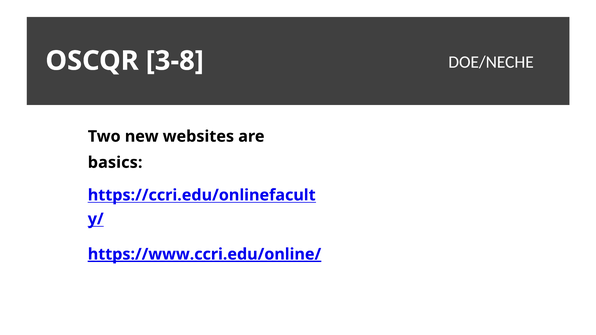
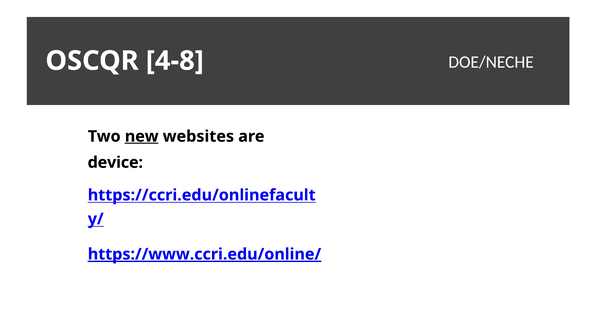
3-8: 3-8 -> 4-8 (175, 61)
new underline: none -> present (142, 136)
basics: basics -> device (115, 163)
